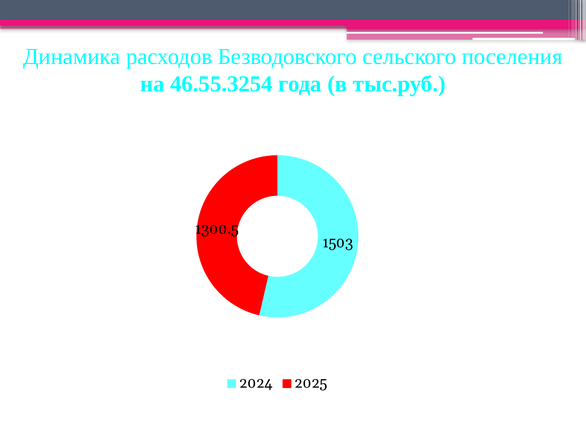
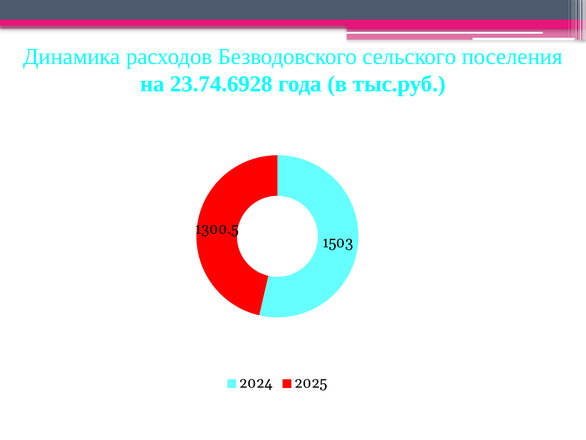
46.55.3254: 46.55.3254 -> 23.74.6928 (221, 84)
